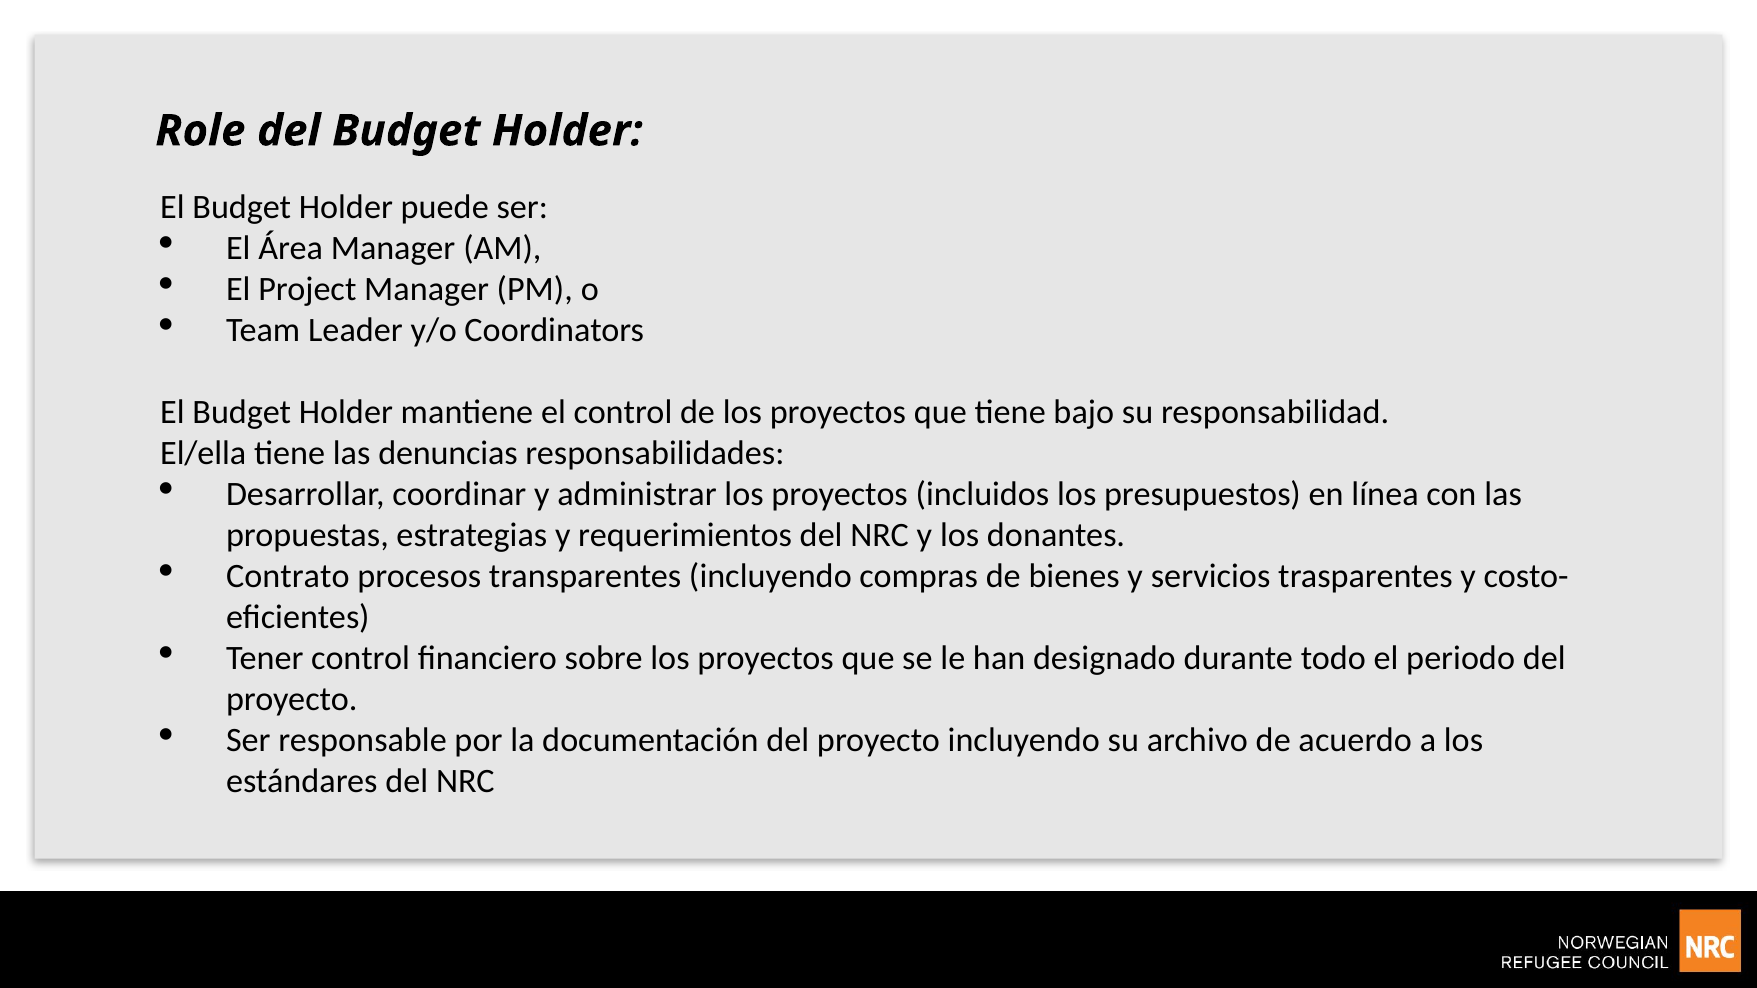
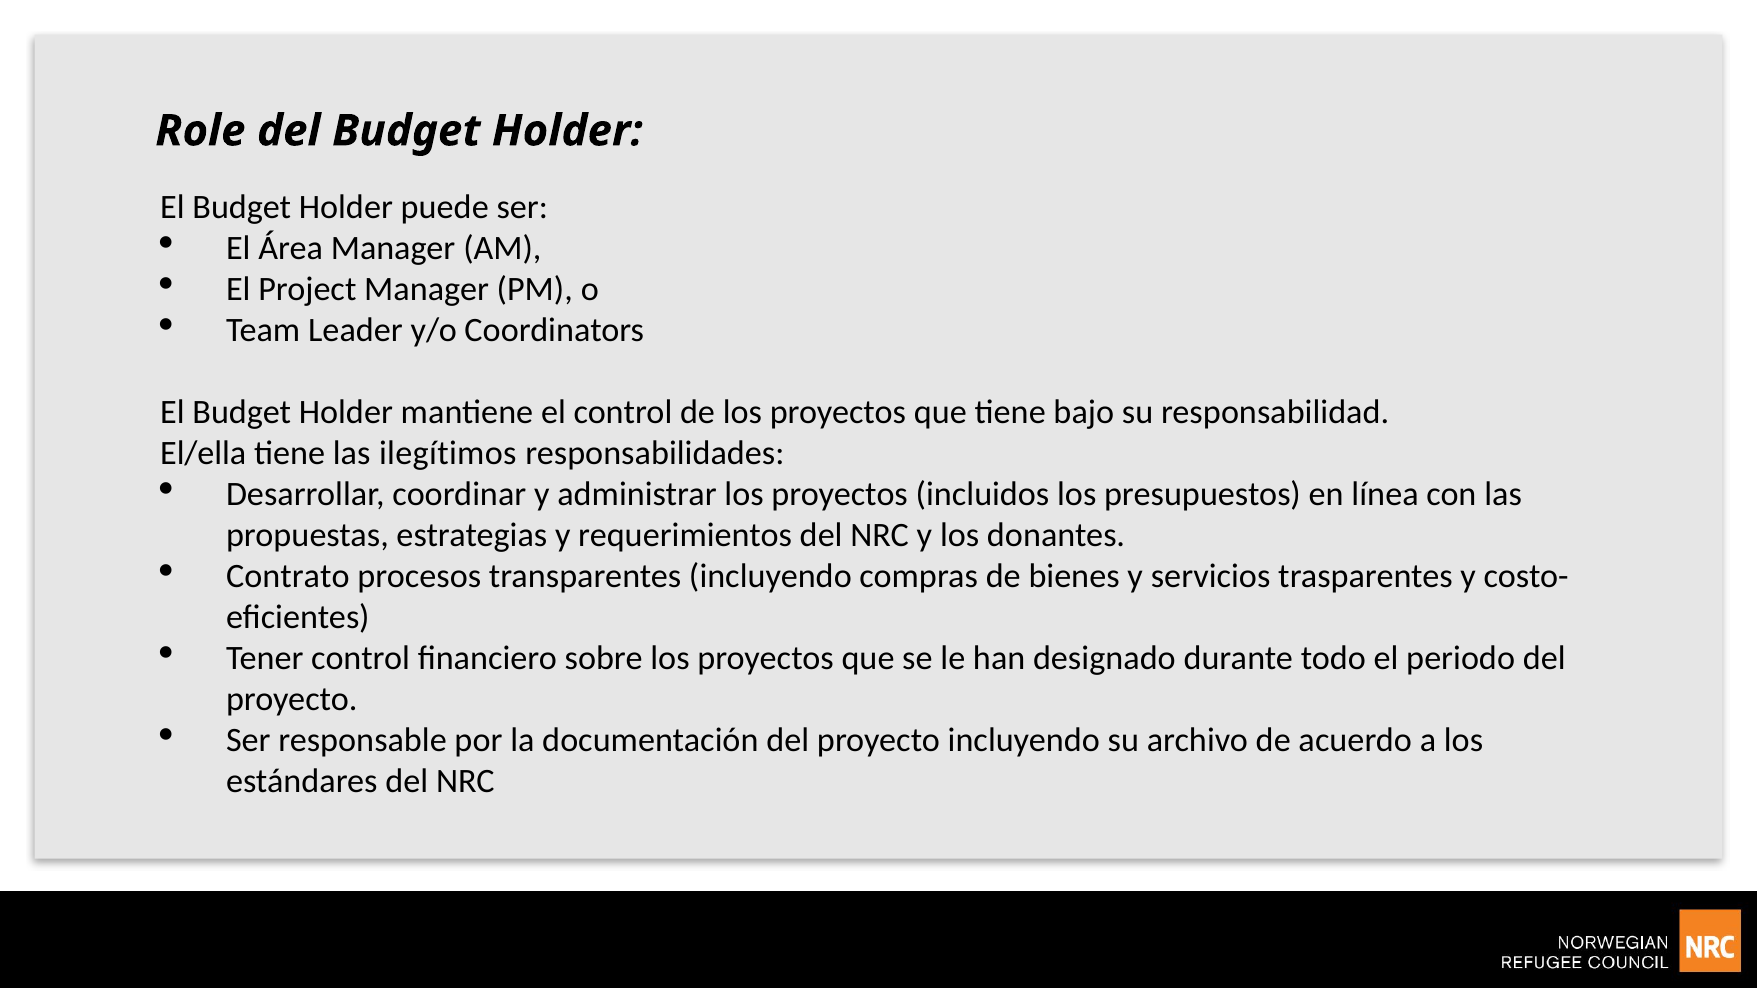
denuncias: denuncias -> ilegítimos (448, 454)
